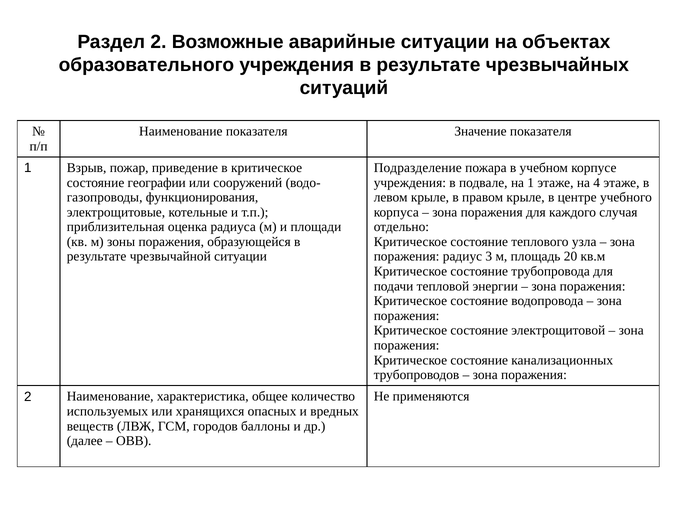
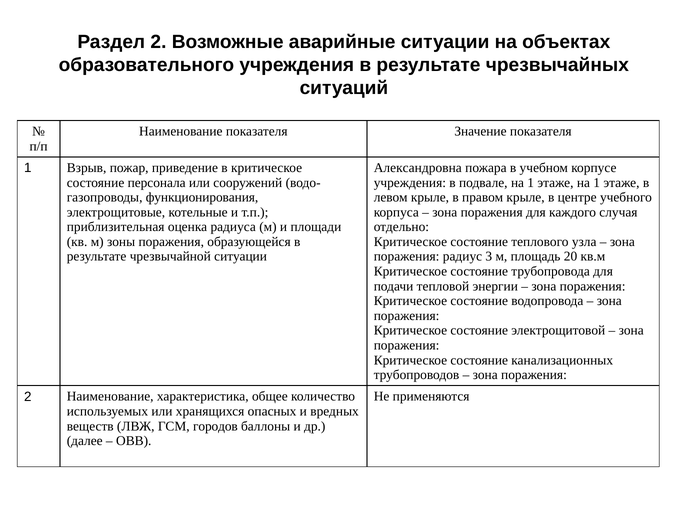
Подразделение: Подразделение -> Александровна (418, 168)
географии: географии -> персонала (157, 183)
этаже на 4: 4 -> 1 (597, 183)
